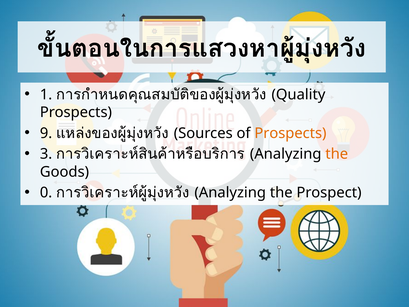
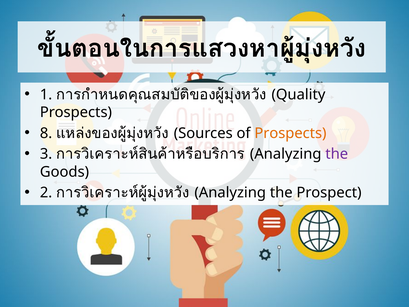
9: 9 -> 8 (46, 133)
the colour: orange -> purple (337, 154)
0: 0 -> 2 (46, 193)
